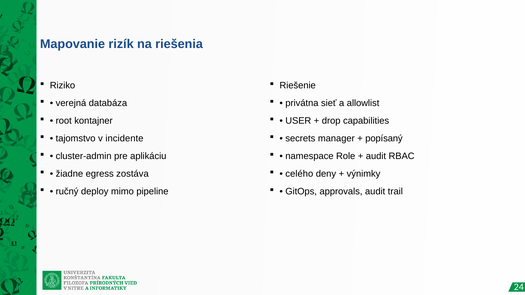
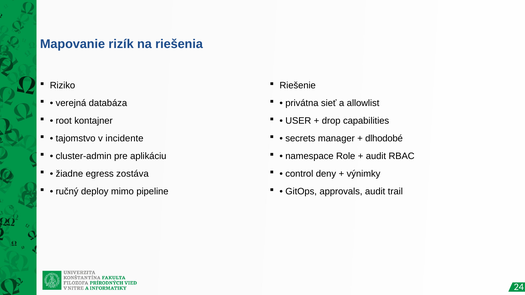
popísaný: popísaný -> dlhodobé (384, 139)
celého: celého -> control (299, 174)
